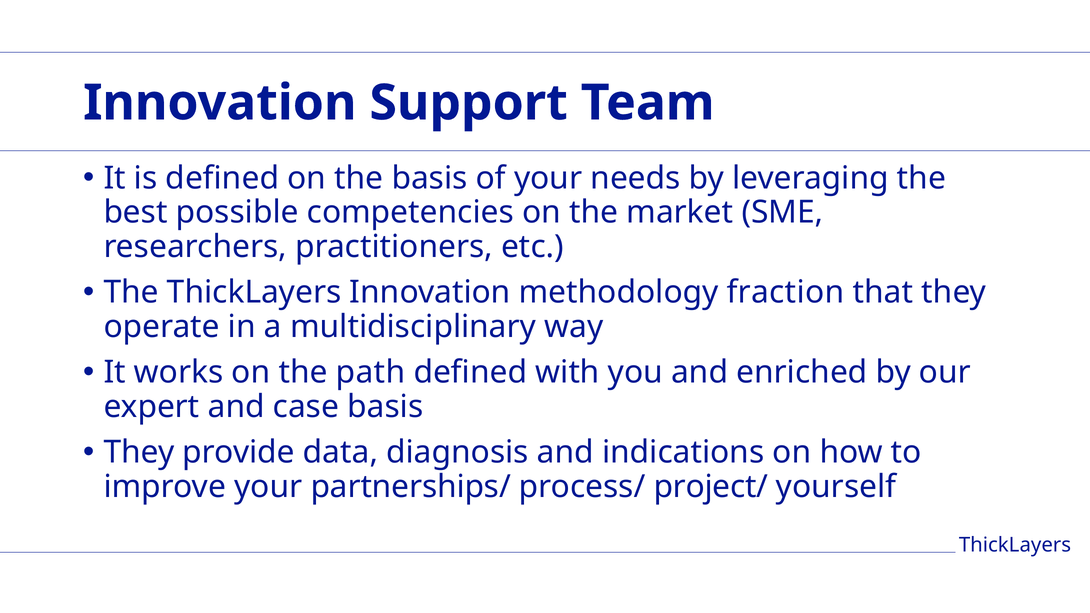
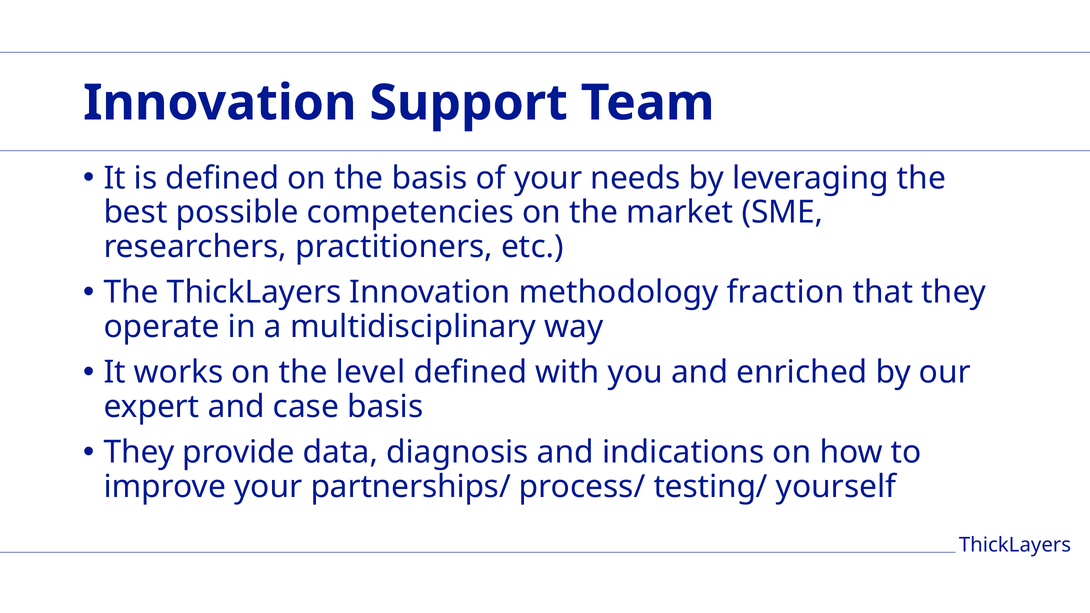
path: path -> level (371, 372)
project/: project/ -> testing/ (711, 487)
